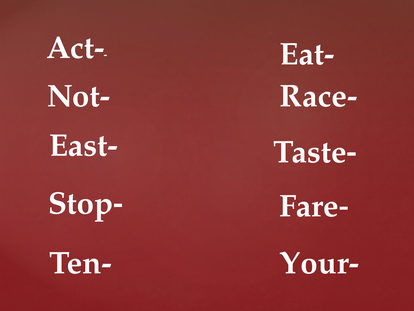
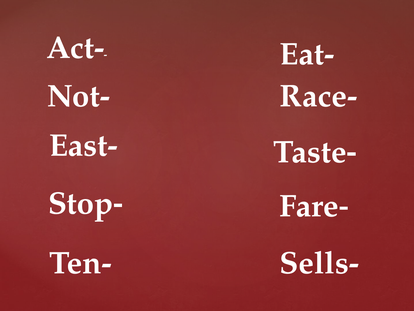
Your-: Your- -> Sells- (319, 263)
